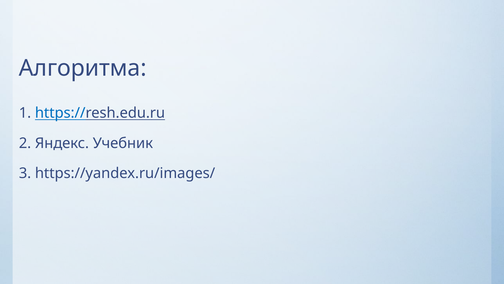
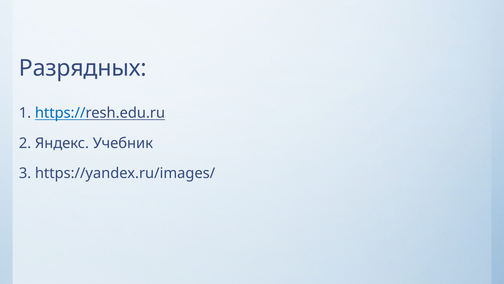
Алгоритма: Алгоритма -> Разрядных (83, 68)
